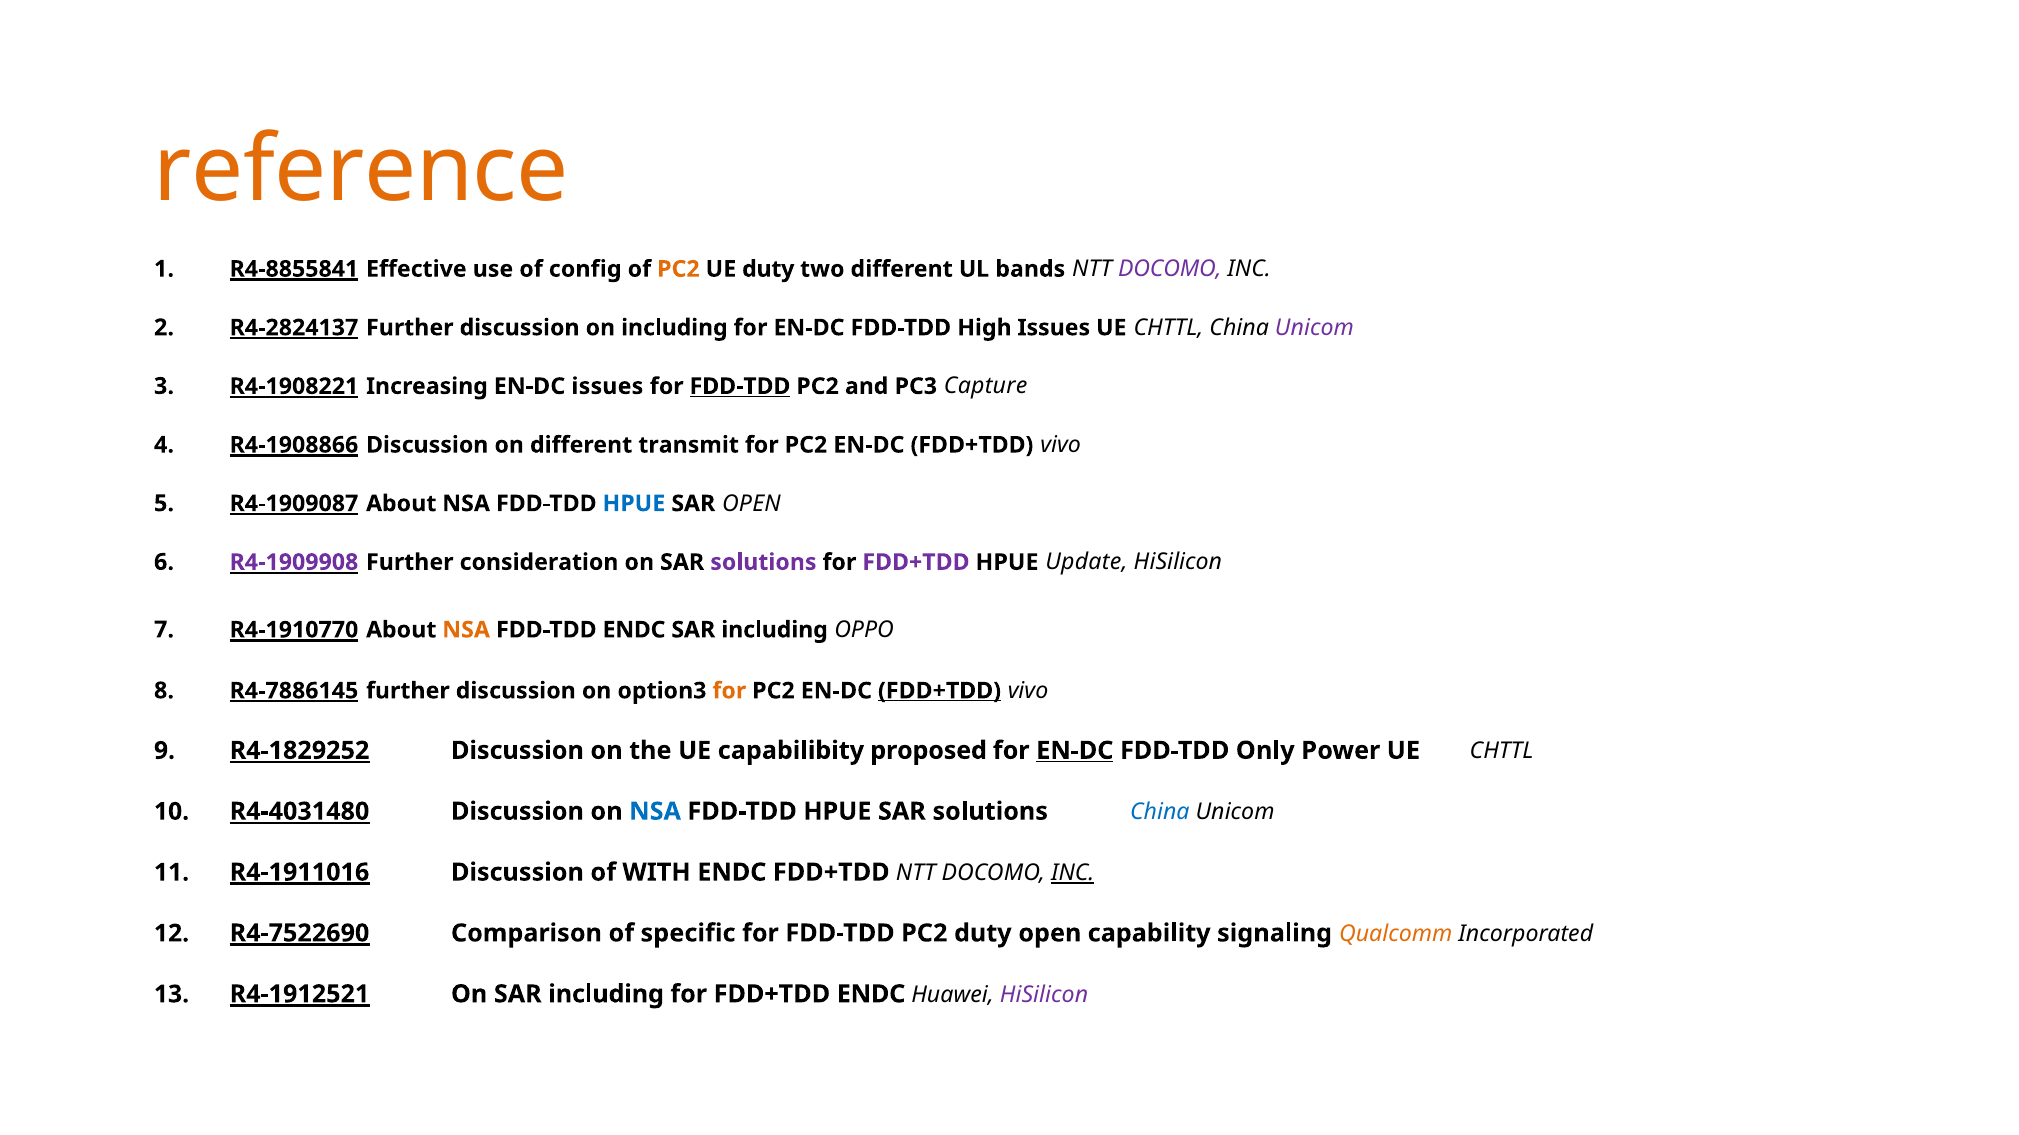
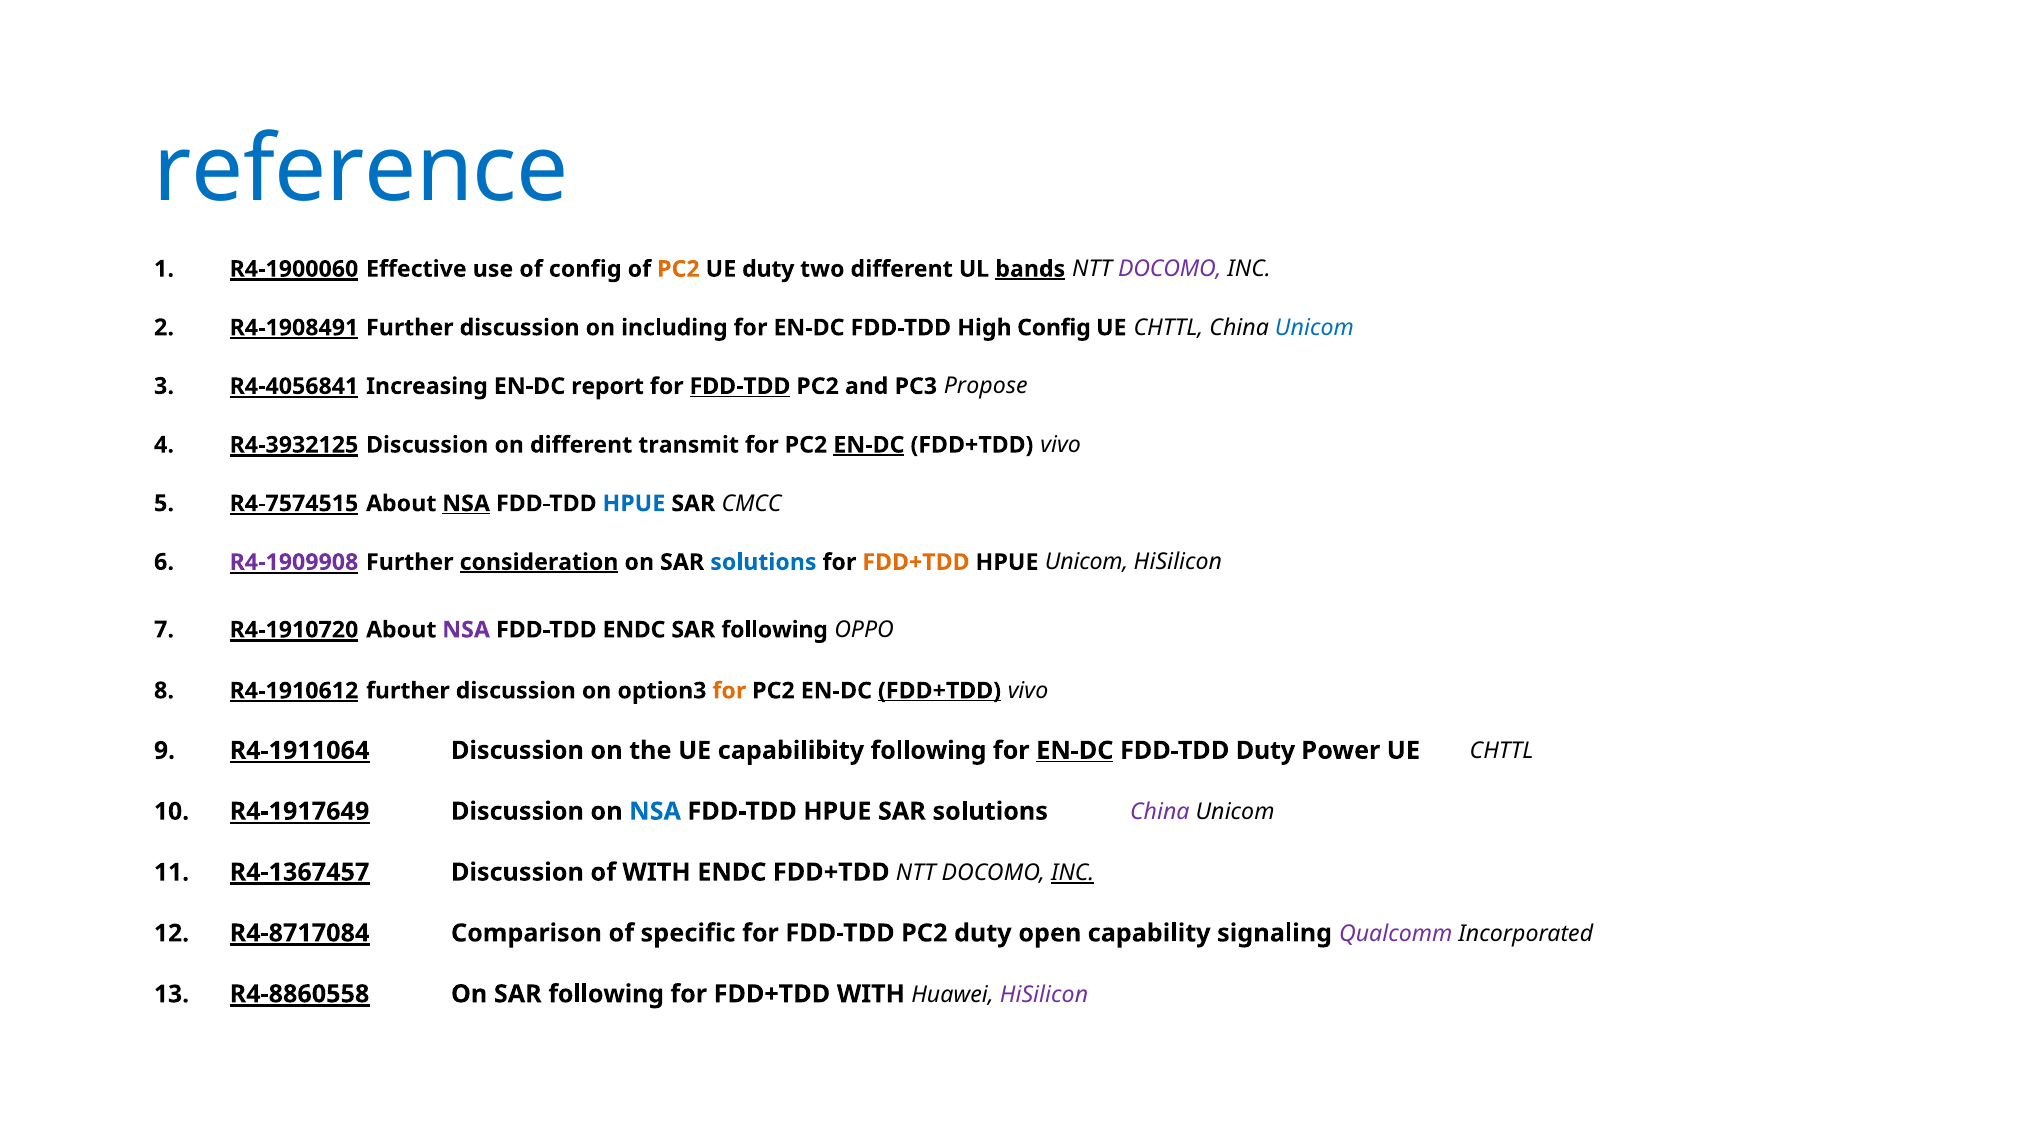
reference colour: orange -> blue (361, 170)
R4-8855841: R4-8855841 -> R4-1900060 (294, 269)
bands underline: none -> present (1030, 269)
R4-2824137: R4-2824137 -> R4-1908491 (294, 328)
High Issues: Issues -> Config (1054, 328)
Unicom colour: purple -> blue (1314, 328)
R4-1908221: R4-1908221 -> R4-4056841 (294, 387)
EN-DC issues: issues -> report (608, 387)
Capture: Capture -> Propose (986, 387)
R4-1908866: R4-1908866 -> R4-3932125 (294, 445)
EN-DC underline: none -> present (869, 445)
R4-1909087: R4-1909087 -> R4-7574515 (294, 504)
NSA underline: none -> present (466, 504)
SAR OPEN: OPEN -> CMCC (752, 504)
consideration underline: none -> present (539, 563)
solutions colour: purple -> blue (763, 563)
FDD+TDD colour: purple -> orange (916, 563)
HPUE Update: Update -> Unicom (1087, 563)
R4-1910770: R4-1910770 -> R4-1910720 (294, 630)
NSA colour: orange -> purple (466, 630)
including: including -> following (775, 630)
R4-7886145: R4-7886145 -> R4-1910612 (294, 691)
R4-1829252: R4-1829252 -> R4-1911064 (300, 751)
capabilibity proposed: proposed -> following (929, 751)
FDD-TDD Only: Only -> Duty (1265, 751)
R4-4031480: R4-4031480 -> R4-1917649 (300, 812)
China colour: blue -> purple (1160, 813)
R4-1911016: R4-1911016 -> R4-1367457 (300, 873)
R4-7522690: R4-7522690 -> R4-8717084 (300, 934)
Qualcomm colour: orange -> purple (1396, 934)
R4-1912521: R4-1912521 -> R4-8860558 (300, 995)
On SAR including: including -> following (606, 995)
FDD+TDD ENDC: ENDC -> WITH (871, 995)
